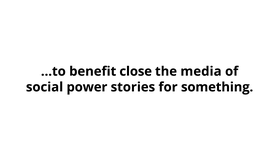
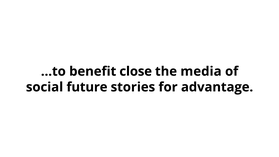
power: power -> future (87, 87)
something: something -> advantage (217, 87)
